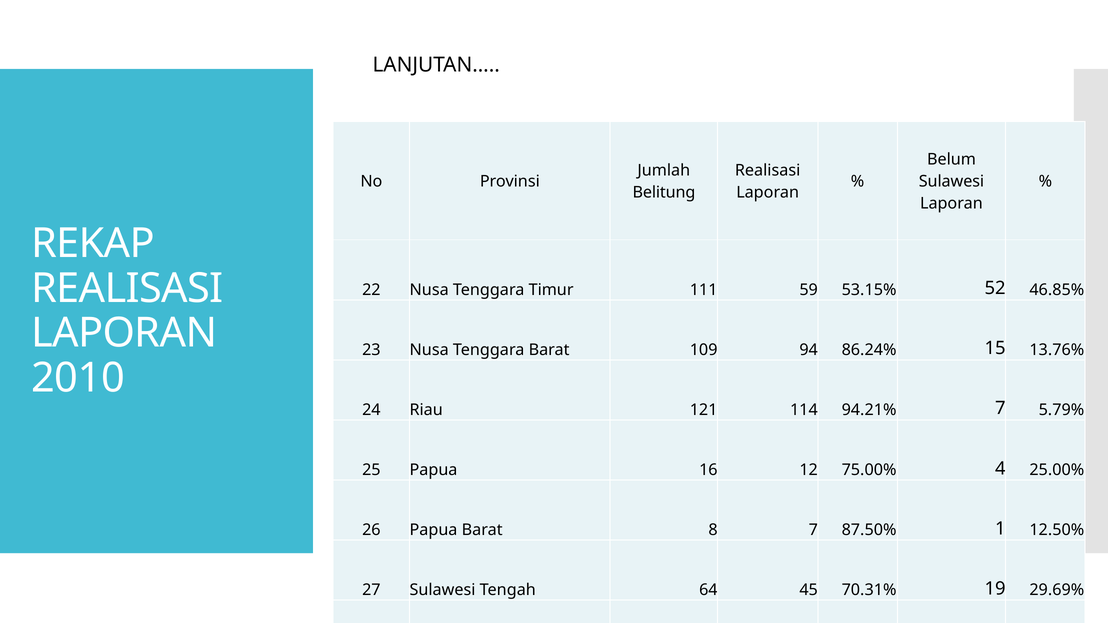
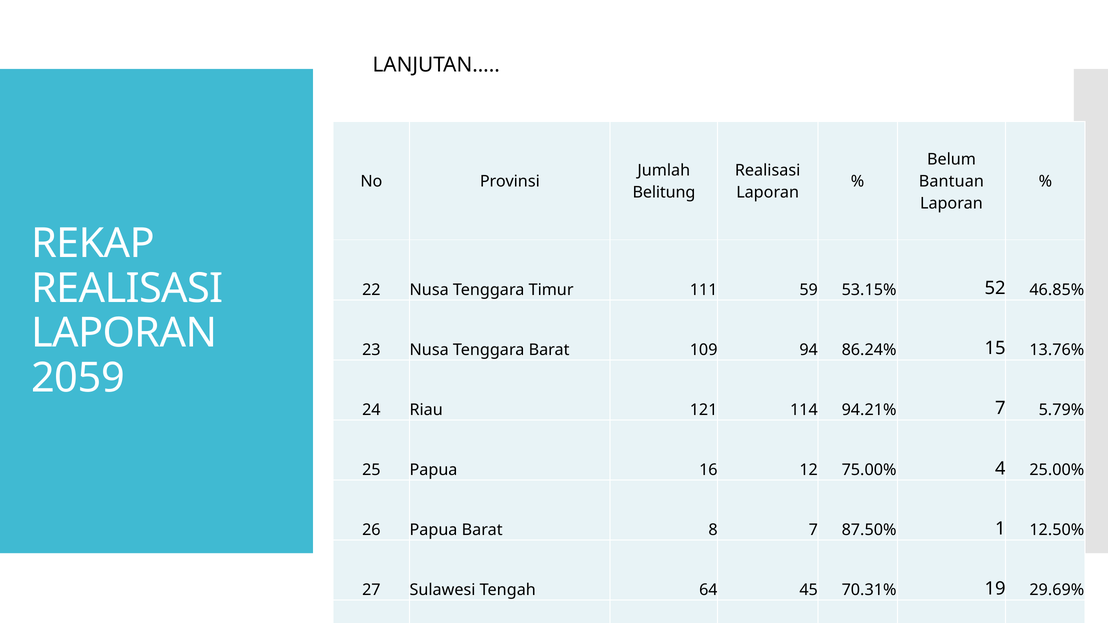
Sulawesi: Sulawesi -> Bantuan (951, 182)
2010: 2010 -> 2059 (78, 378)
